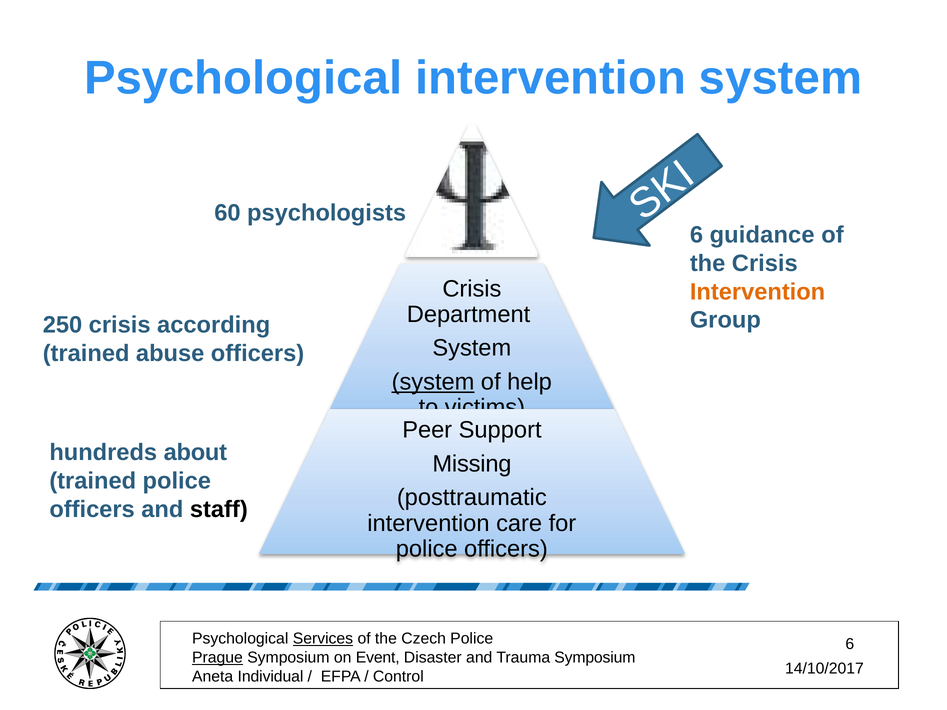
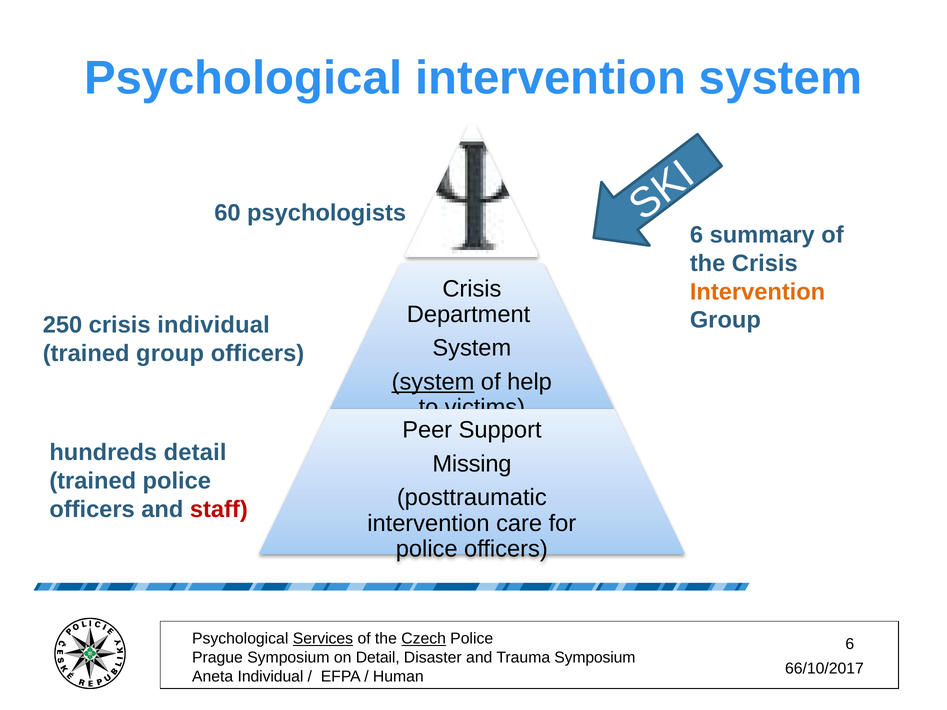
guidance: guidance -> summary (762, 235)
crisis according: according -> individual (214, 325)
trained abuse: abuse -> group (170, 354)
hundreds about: about -> detail (195, 453)
staff colour: black -> red (219, 509)
Czech underline: none -> present (424, 639)
Prague underline: present -> none (217, 658)
on Event: Event -> Detail (378, 658)
14/10/2017: 14/10/2017 -> 66/10/2017 (824, 669)
Control: Control -> Human (398, 677)
